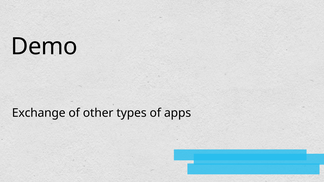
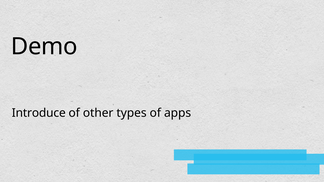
Exchange: Exchange -> Introduce (39, 113)
